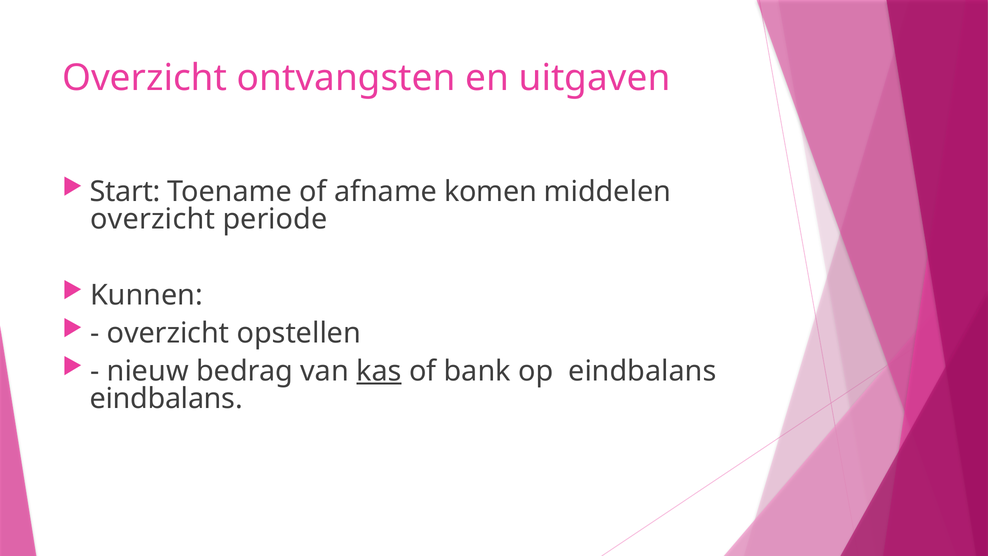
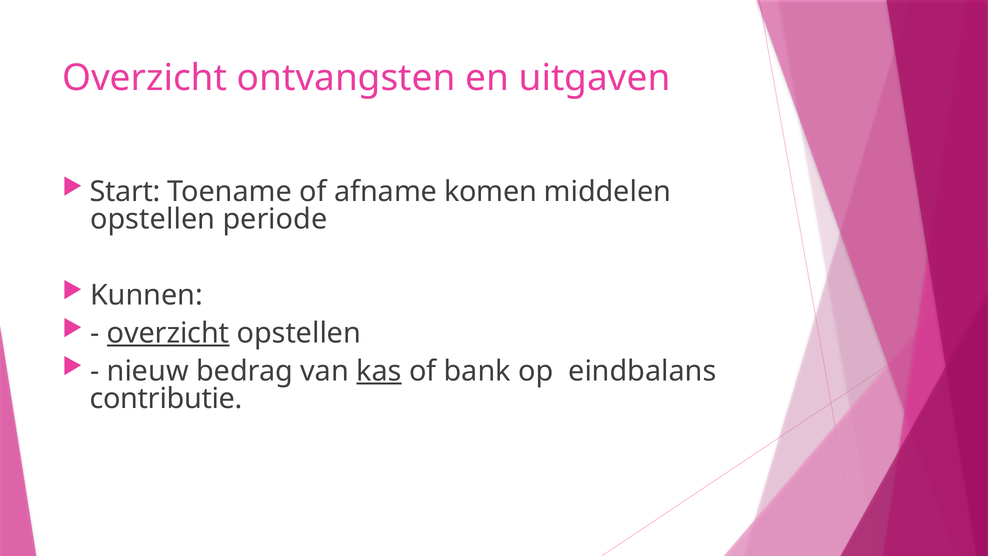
overzicht: overzicht -> opstellen (153, 219)
overzicht underline: none -> present (168, 333)
eindbalans: eindbalans -> contributie (166, 399)
